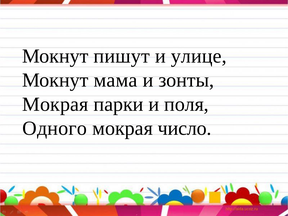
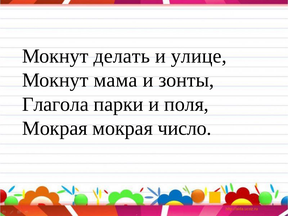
пишут: пишут -> делать (122, 56)
Мокрая: Мокрая -> Глагола (55, 104)
Одного: Одного -> Мокрая (55, 128)
